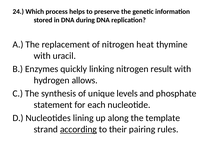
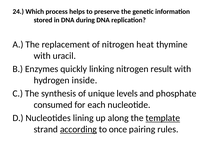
allows: allows -> inside (85, 80)
statement: statement -> consumed (53, 104)
template underline: none -> present (163, 117)
their: their -> once (118, 129)
